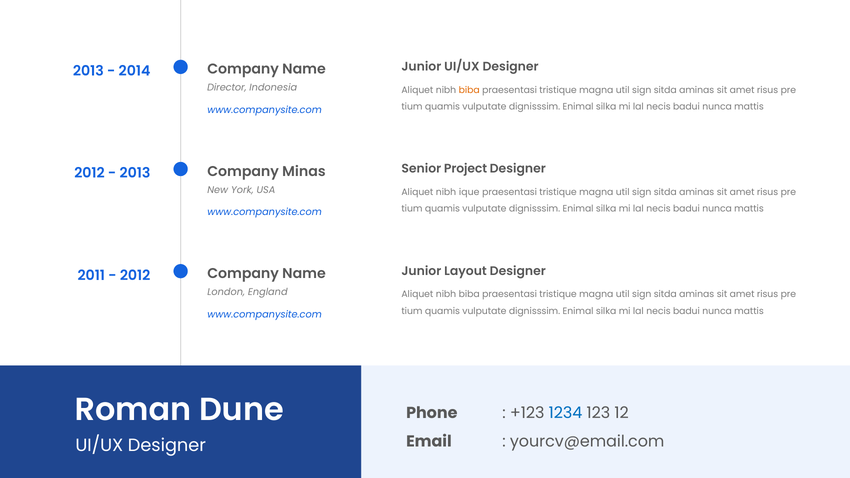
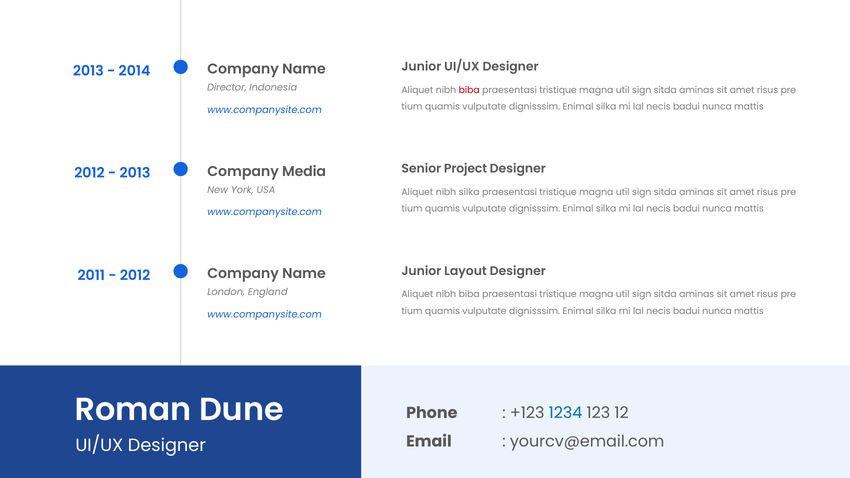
biba colour: orange -> red (469, 90)
Minas: Minas -> Media (304, 171)
nibh ique: ique -> silka (469, 192)
